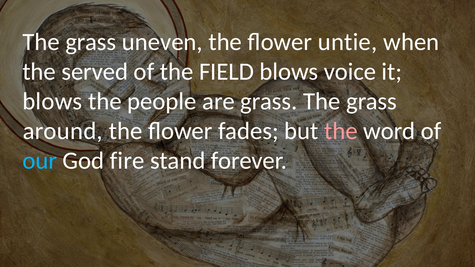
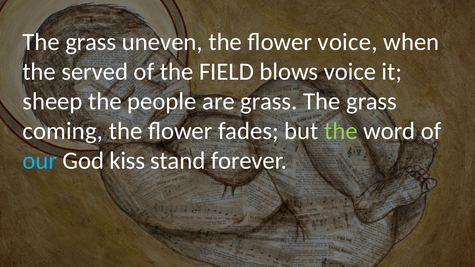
flower untie: untie -> voice (348, 42)
blows: blows -> sheep (52, 101)
around: around -> coming (63, 131)
the colour: pink -> light green (341, 131)
fire: fire -> kiss (127, 161)
